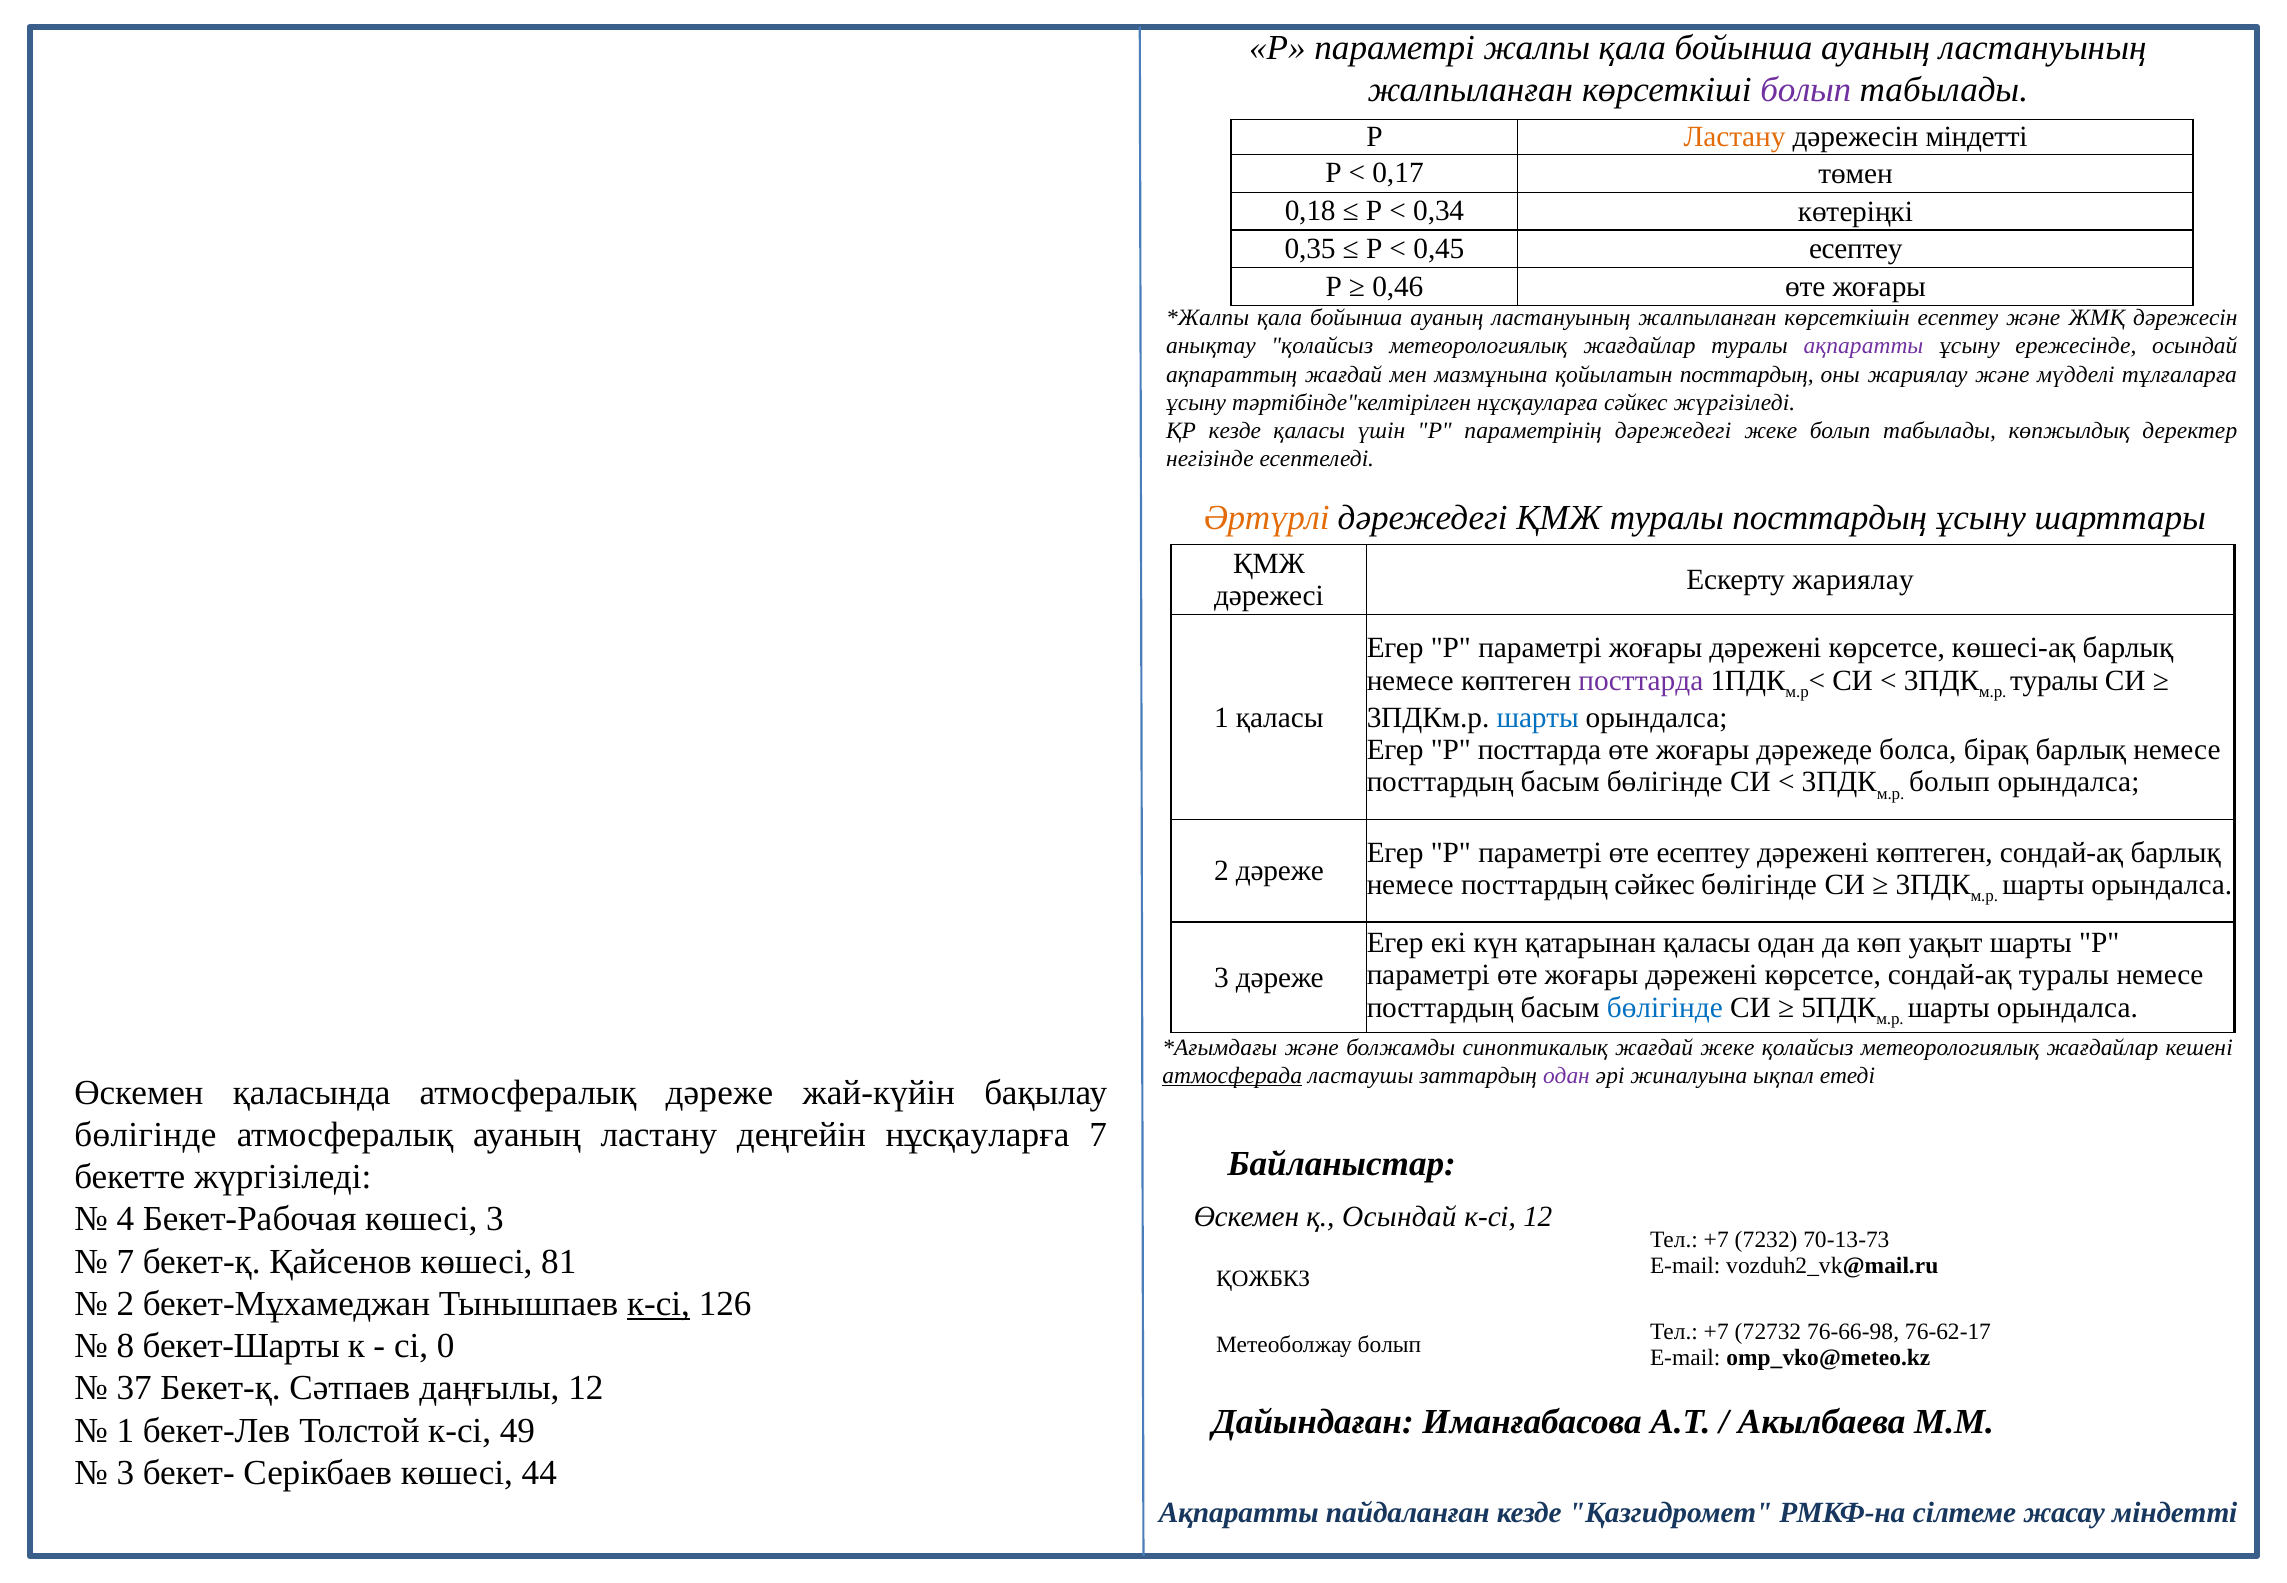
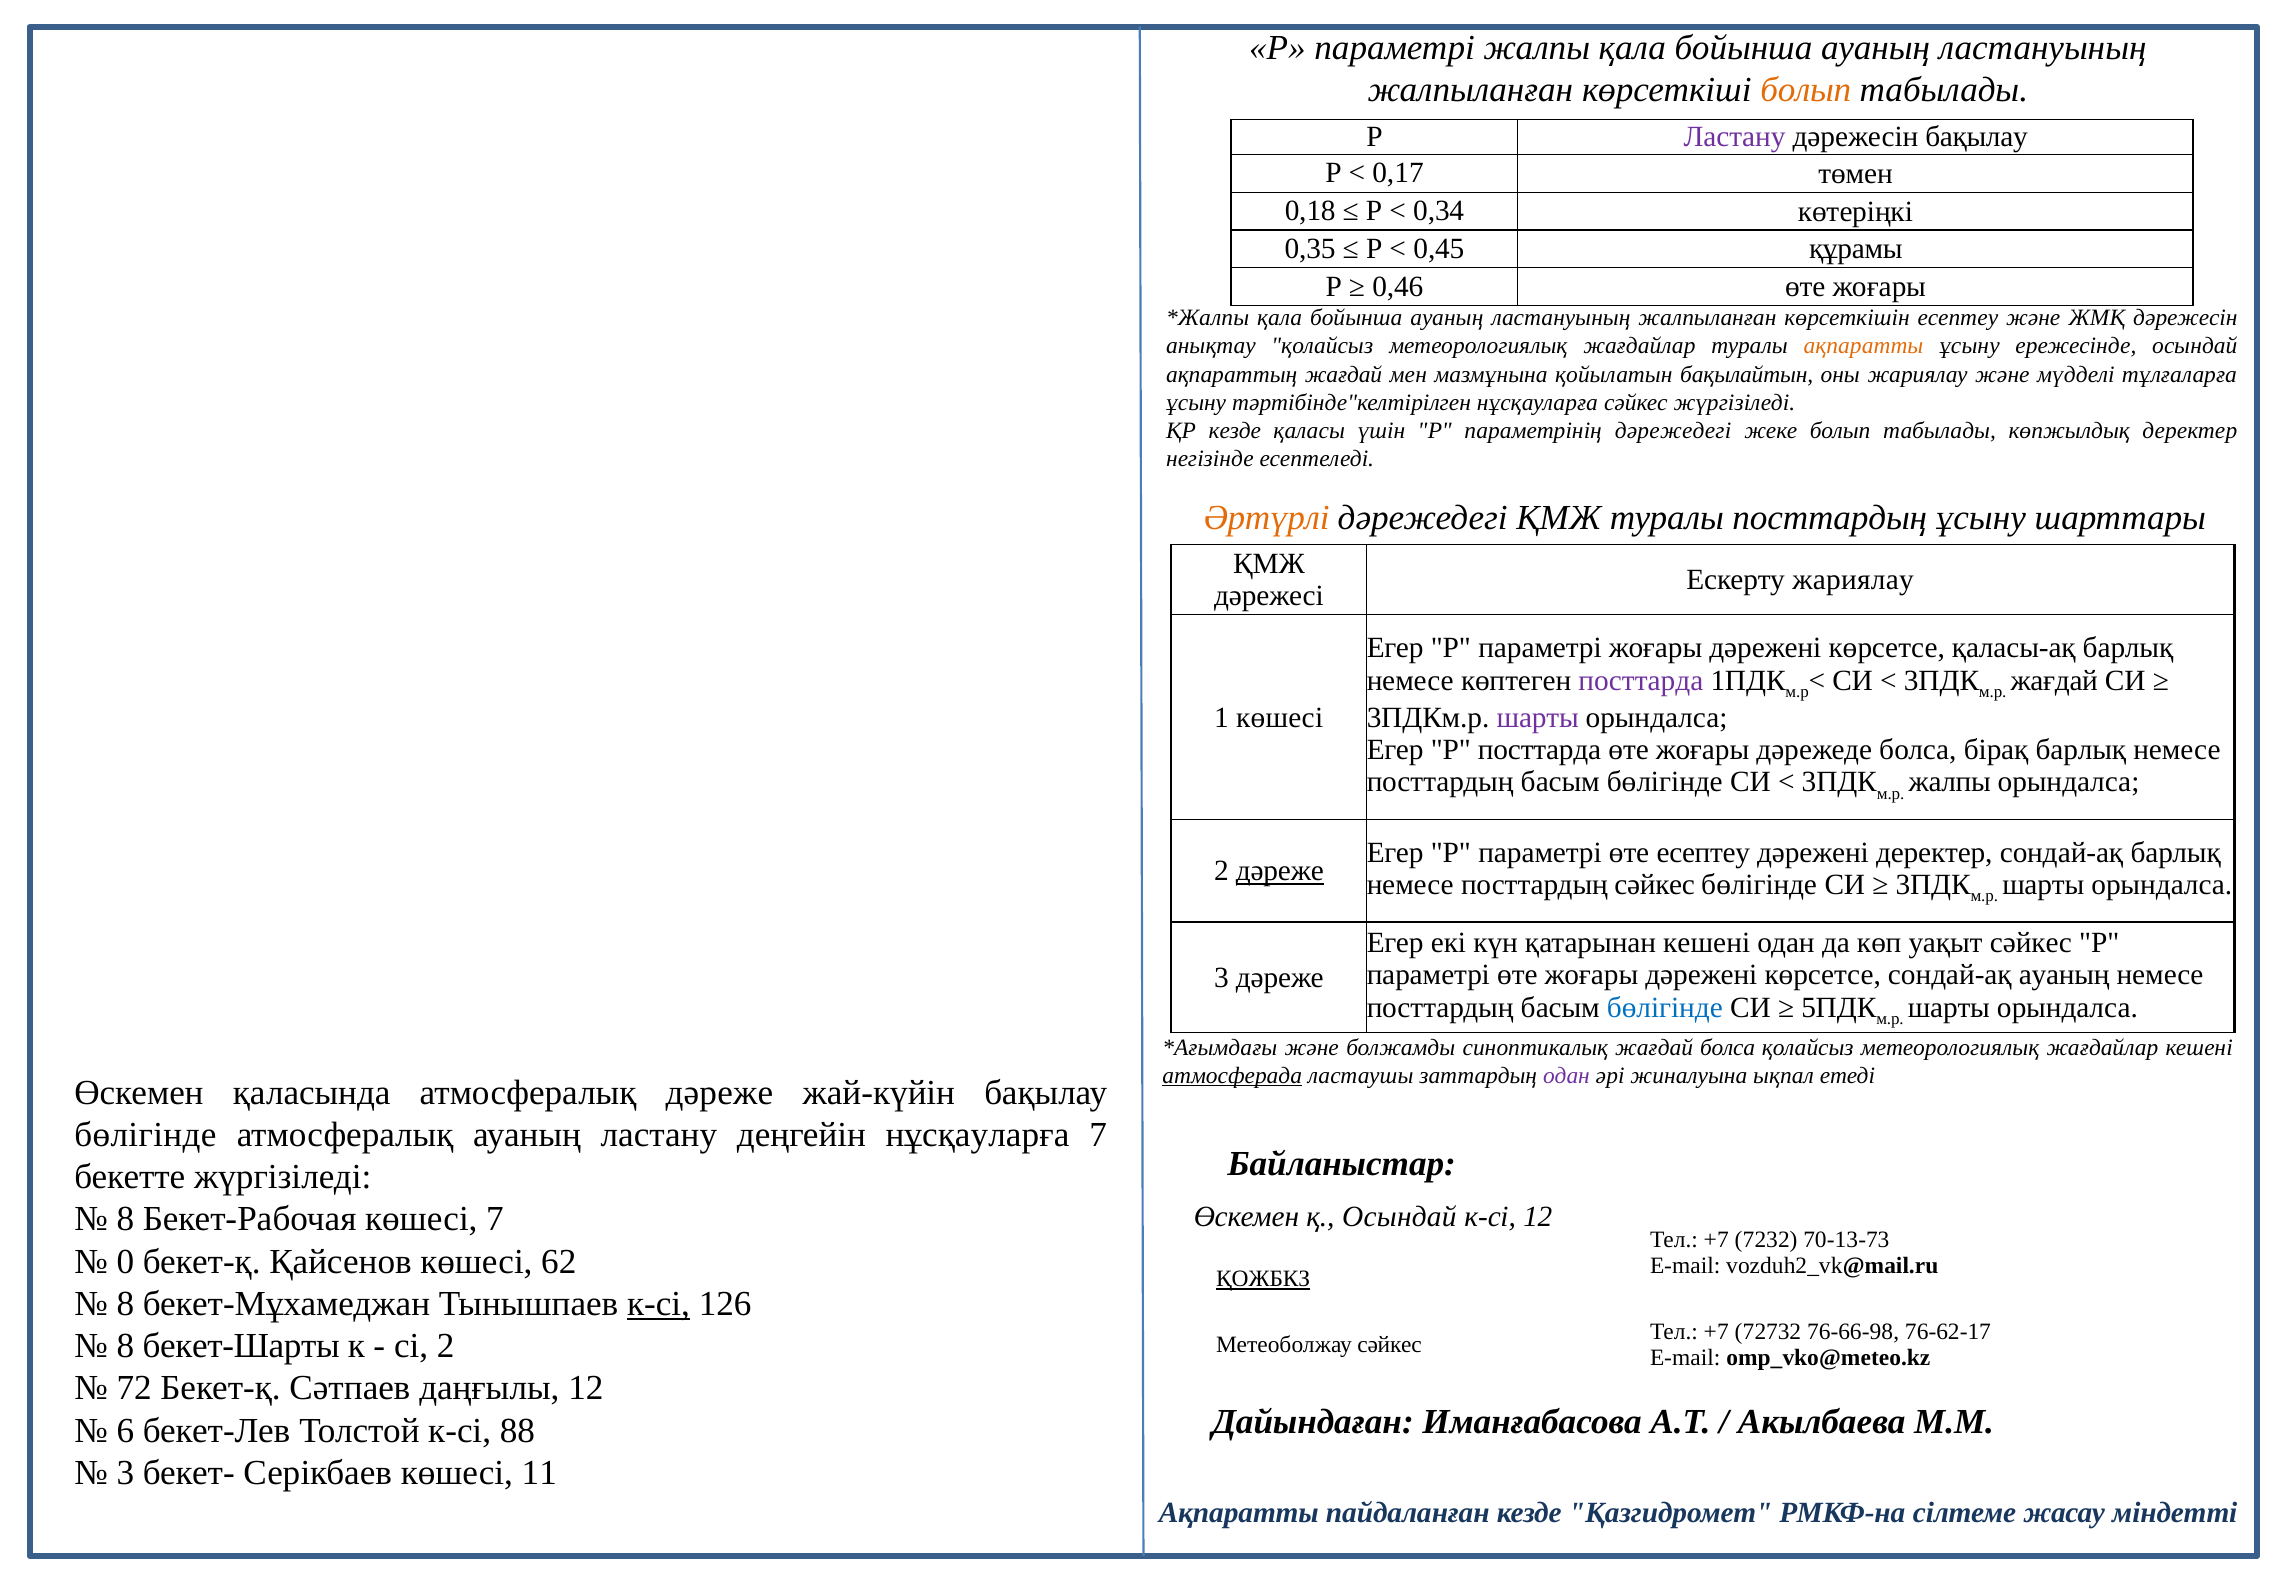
болып colour: purple -> orange (1806, 90)
Ластану colour: orange -> purple (1735, 137)
дәрежесін міндетті: міндетті -> бақылау (1977, 137)
0,45 есептеу: есептеу -> құрамы (1856, 249)
ақпаратты colour: purple -> orange (1863, 346)
қойылатын посттардың: посттардың -> бақылайтын (1747, 374)
көшесі-ақ: көшесі-ақ -> қаласы-ақ (2014, 648)
туралы: туралы -> жағдай (2054, 680)
1 қаласы: қаласы -> көшесі (1280, 717)
шарты colour: blue -> purple (1538, 717)
болып: болып -> жалпы (1950, 782)
дәрежені көптеген: көптеген -> деректер (1934, 853)
дәреже underline: none -> present (1280, 871)
қатарынан қаласы: қаласы -> кешені (1707, 943)
уақыт шарты: шарты -> сәйкес (2031, 943)
сондай-ақ туралы: туралы -> ауаның (2064, 975)
жағдай жеке: жеке -> болса (1728, 1048)
4: 4 -> 8 (125, 1220)
көшесі 3: 3 -> 7 (495, 1220)
7: 7 -> 0 (125, 1262)
81: 81 -> 62 (559, 1262)
ҚОЖБКЗ underline: none -> present (1263, 1279)
2: 2 -> 8 (125, 1304)
сі 0: 0 -> 2 (446, 1346)
Метеоболжау болып: болып -> сәйкес (1390, 1345)
37: 37 -> 72 (134, 1389)
1: 1 -> 6 (125, 1431)
49: 49 -> 88 (517, 1431)
44: 44 -> 11 (539, 1473)
